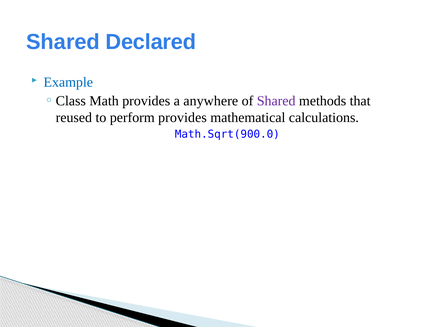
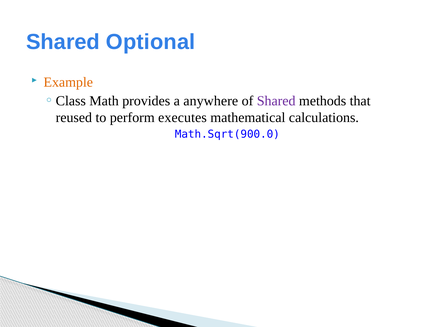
Declared: Declared -> Optional (151, 42)
Example colour: blue -> orange (68, 82)
perform provides: provides -> executes (182, 117)
